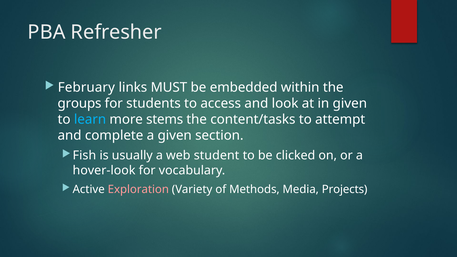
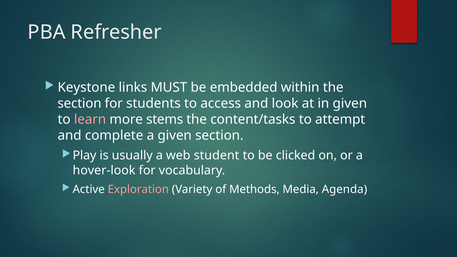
February: February -> Keystone (86, 88)
groups: groups -> section (80, 104)
learn colour: light blue -> pink (90, 120)
Fish: Fish -> Play (84, 156)
Projects: Projects -> Agenda (344, 189)
